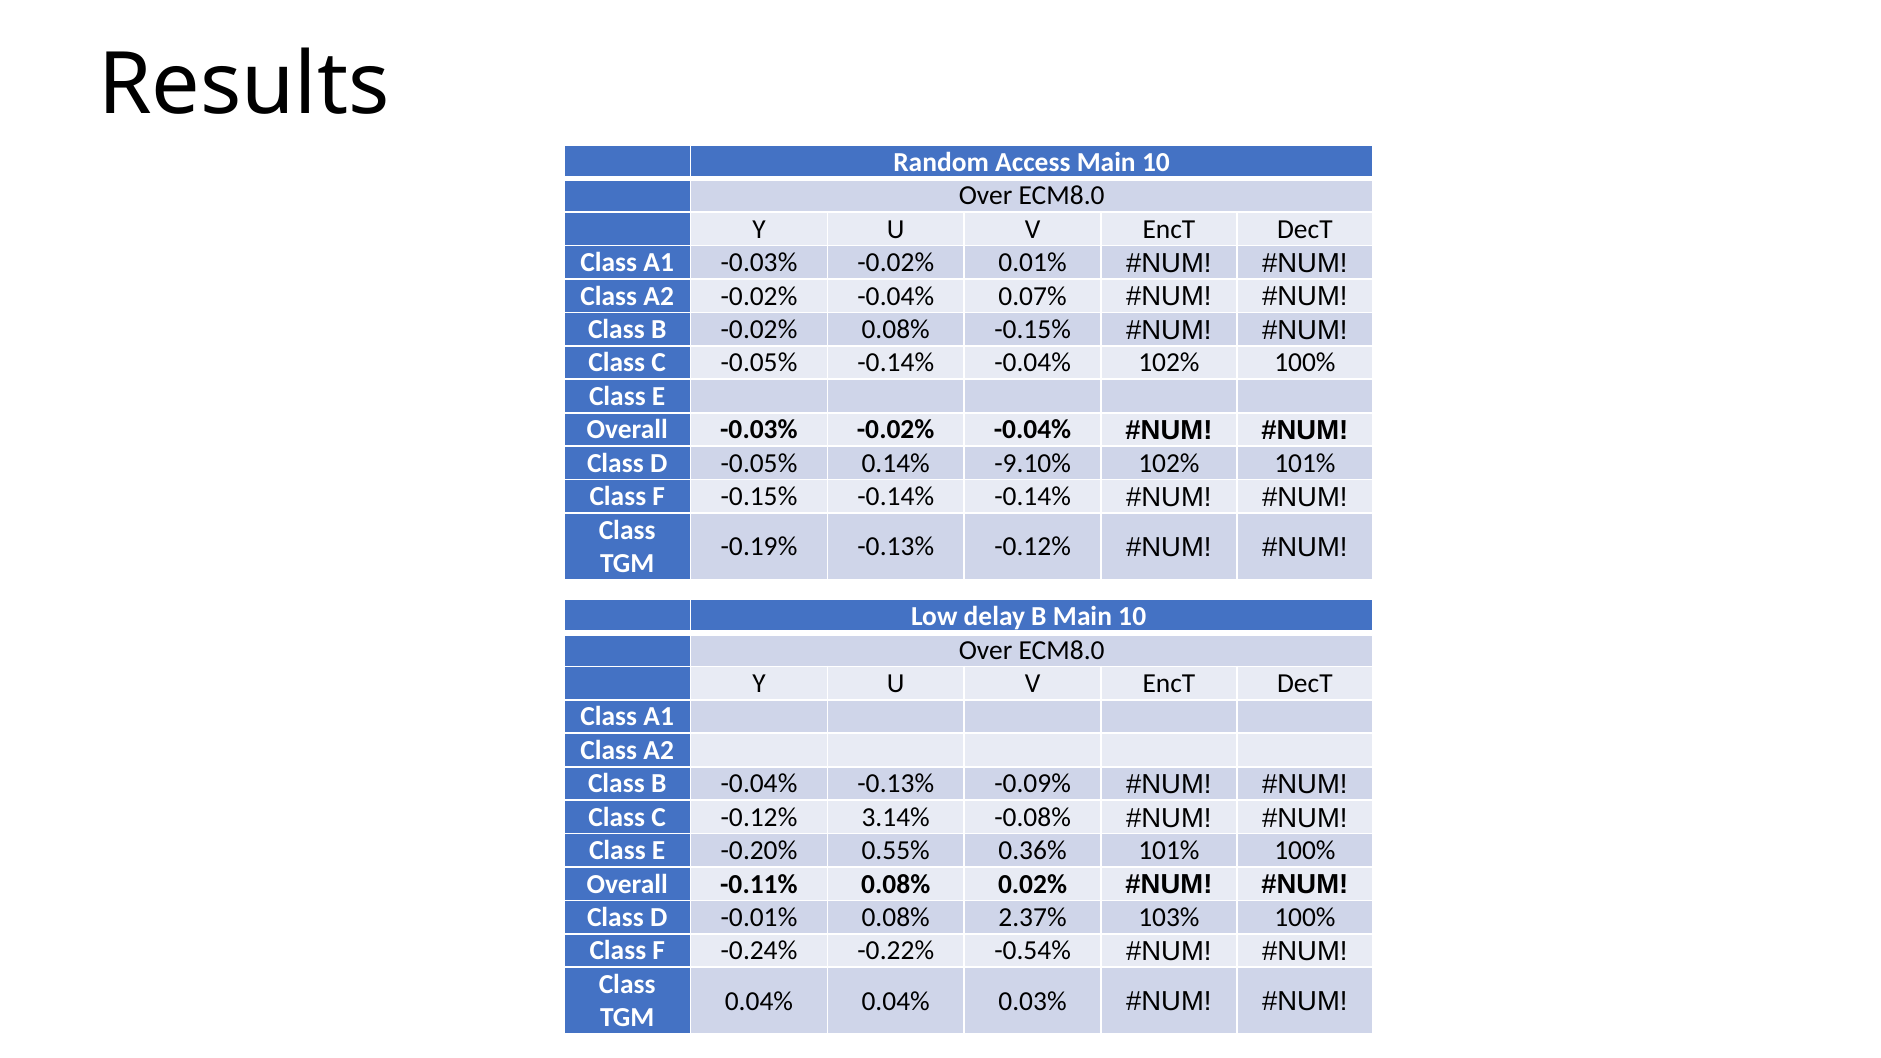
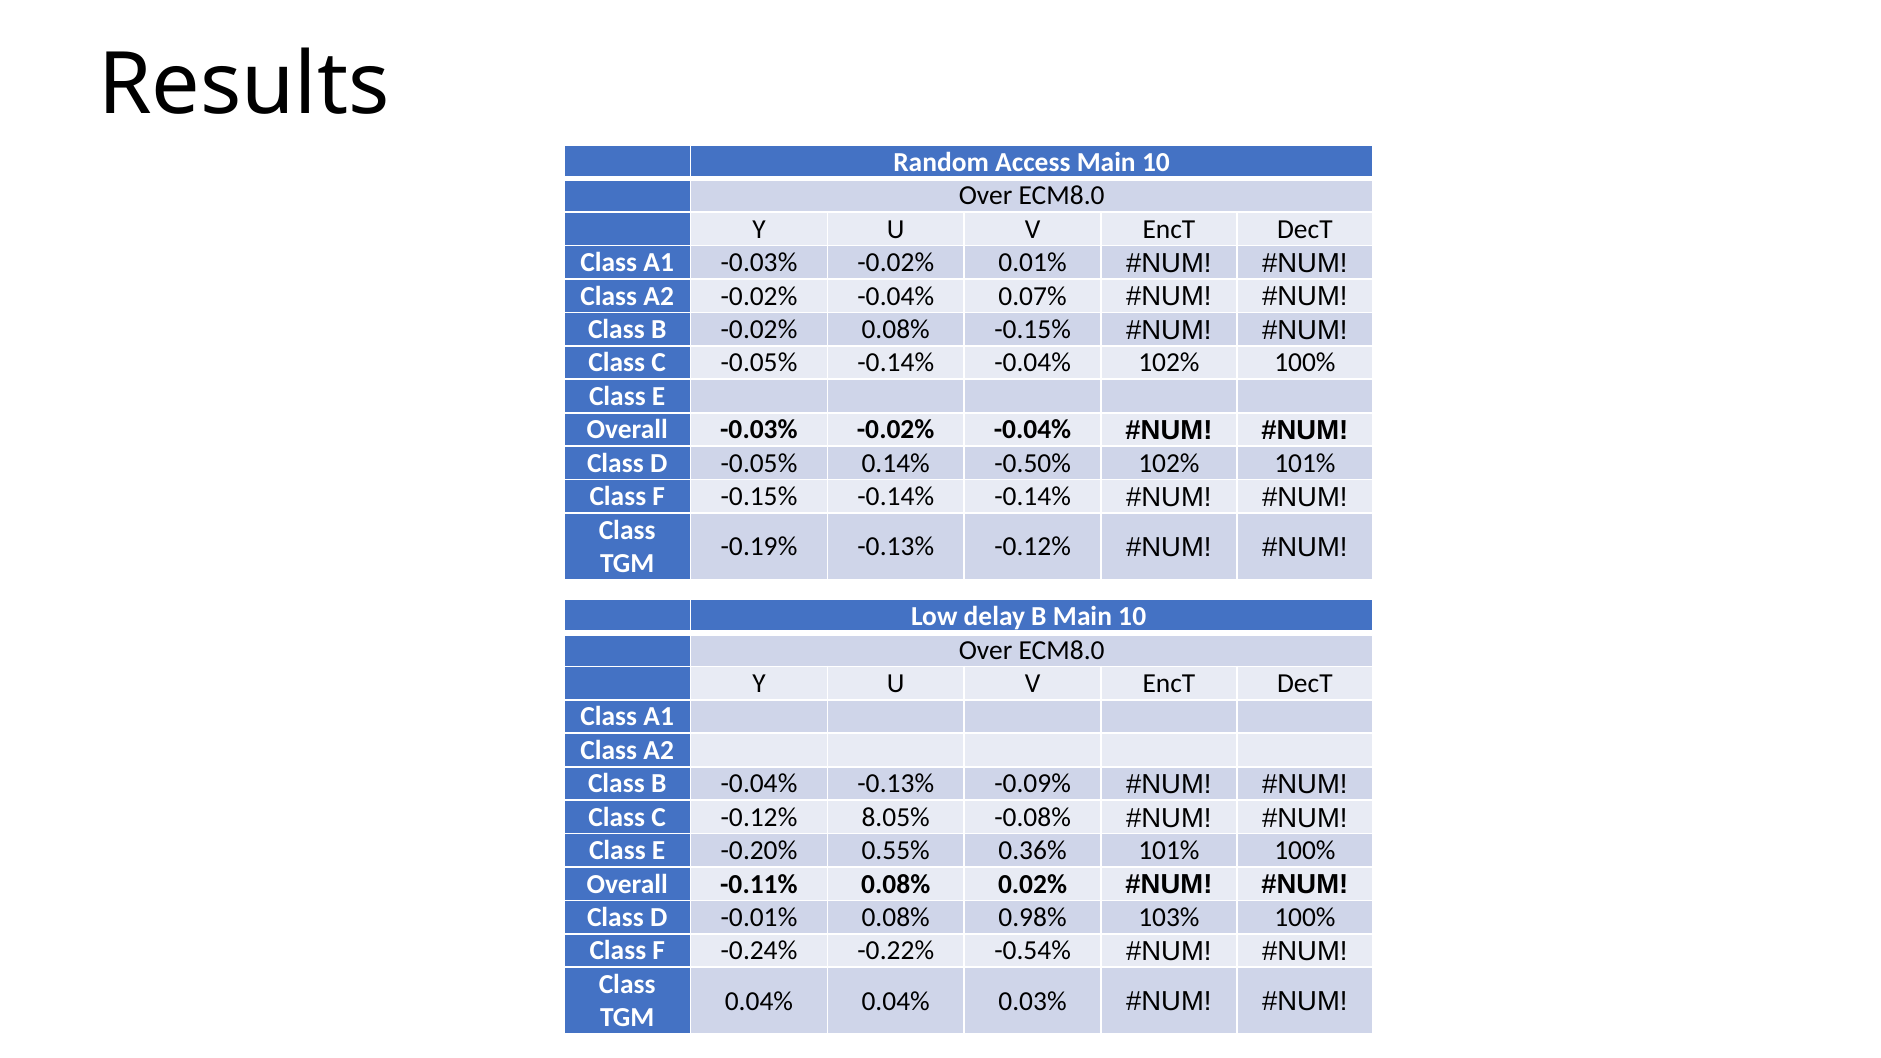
-9.10%: -9.10% -> -0.50% (1033, 463)
3.14%: 3.14% -> 8.05% (896, 817)
2.37%: 2.37% -> 0.98% (1032, 918)
